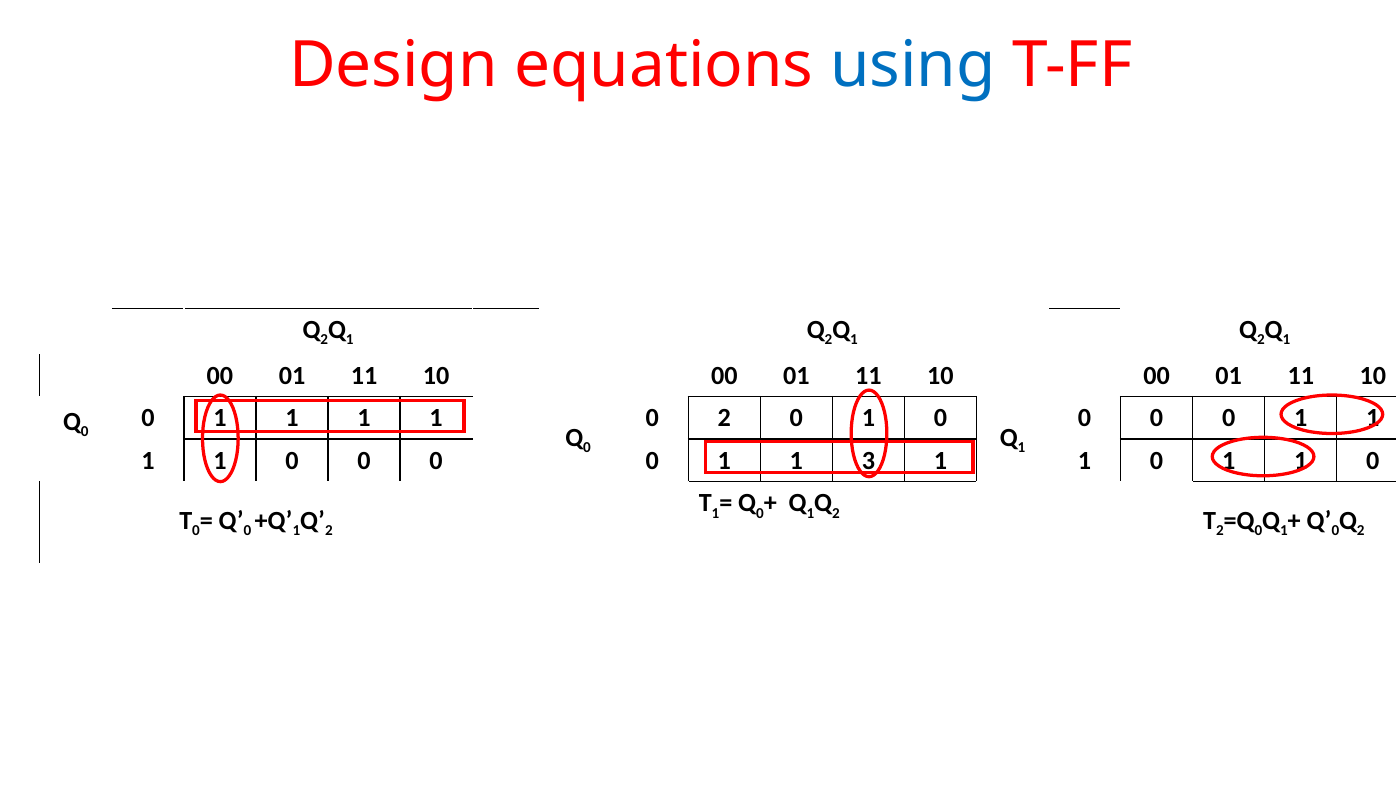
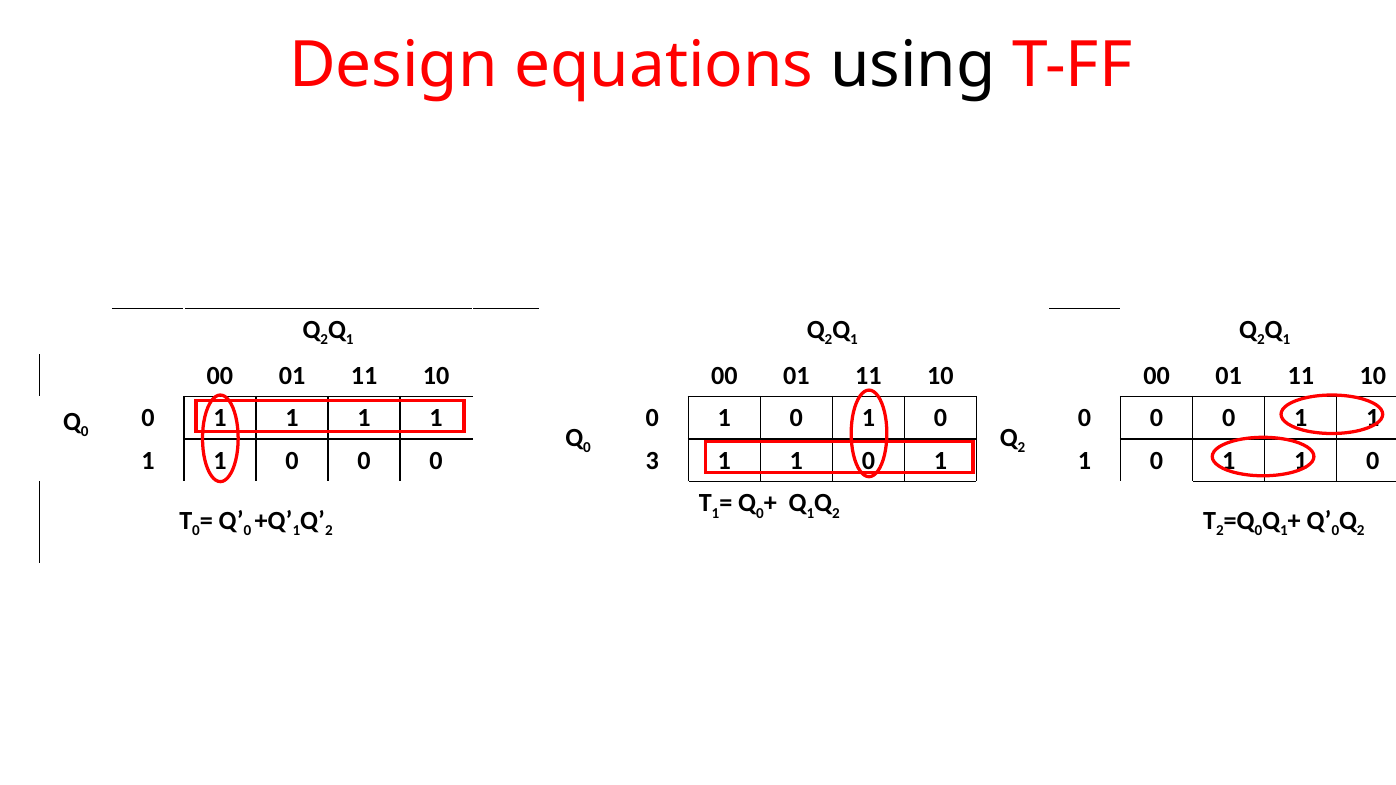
using colour: blue -> black (913, 65)
2: 2 -> 1 (724, 418)
1: 1 -> 2 (1021, 448)
0 0 0 0: 0 -> 3 (652, 461)
3: 3 -> 0 (868, 461)
